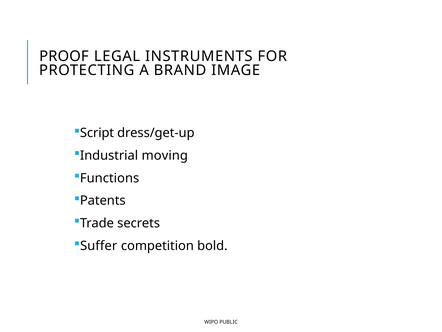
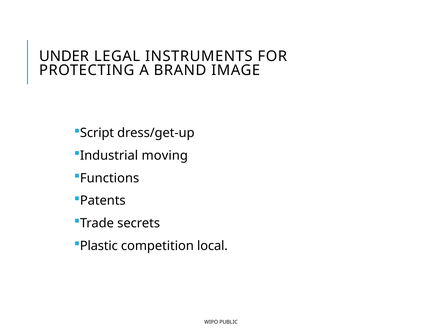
PROOF: PROOF -> UNDER (64, 56)
Suffer: Suffer -> Plastic (99, 245)
bold: bold -> local (212, 245)
